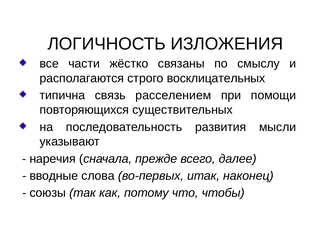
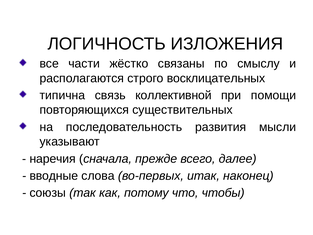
расселением: расселением -> коллективной (174, 95)
